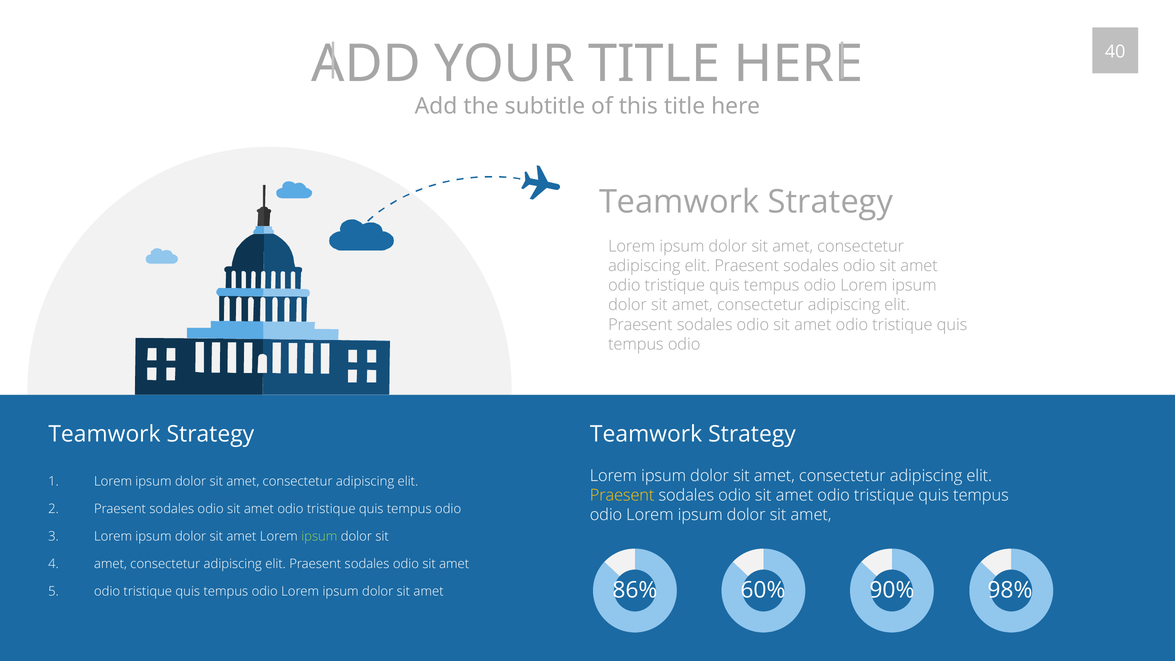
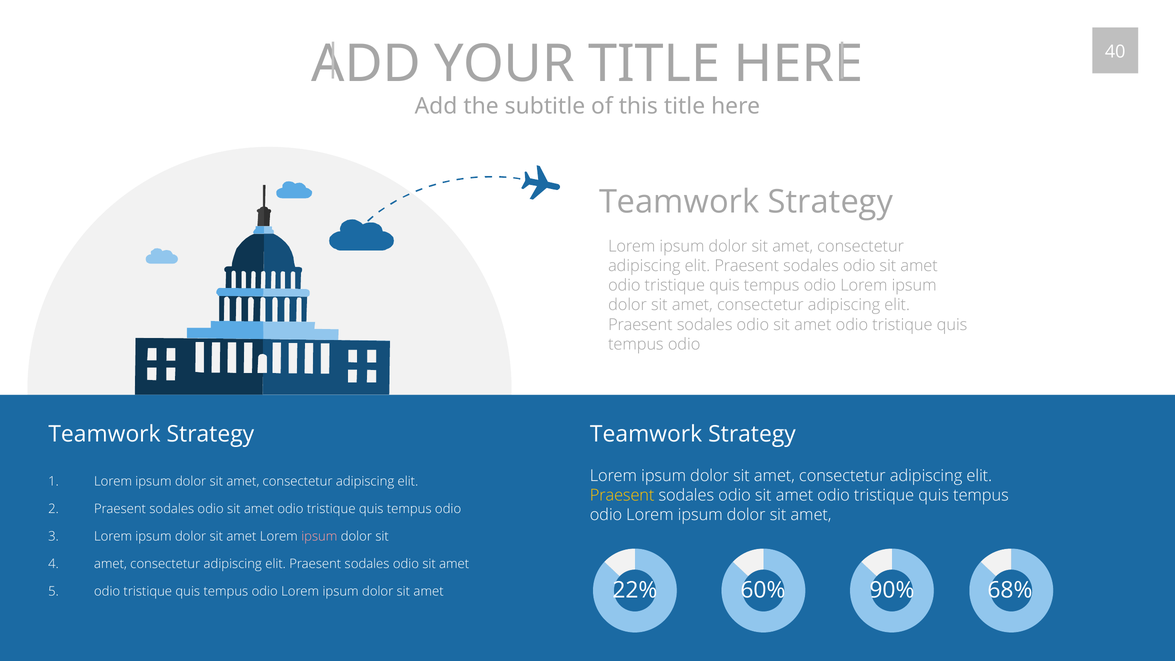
ipsum colour: light green -> pink (319, 536)
86%: 86% -> 22% (635, 590)
98%: 98% -> 68% (1010, 590)
